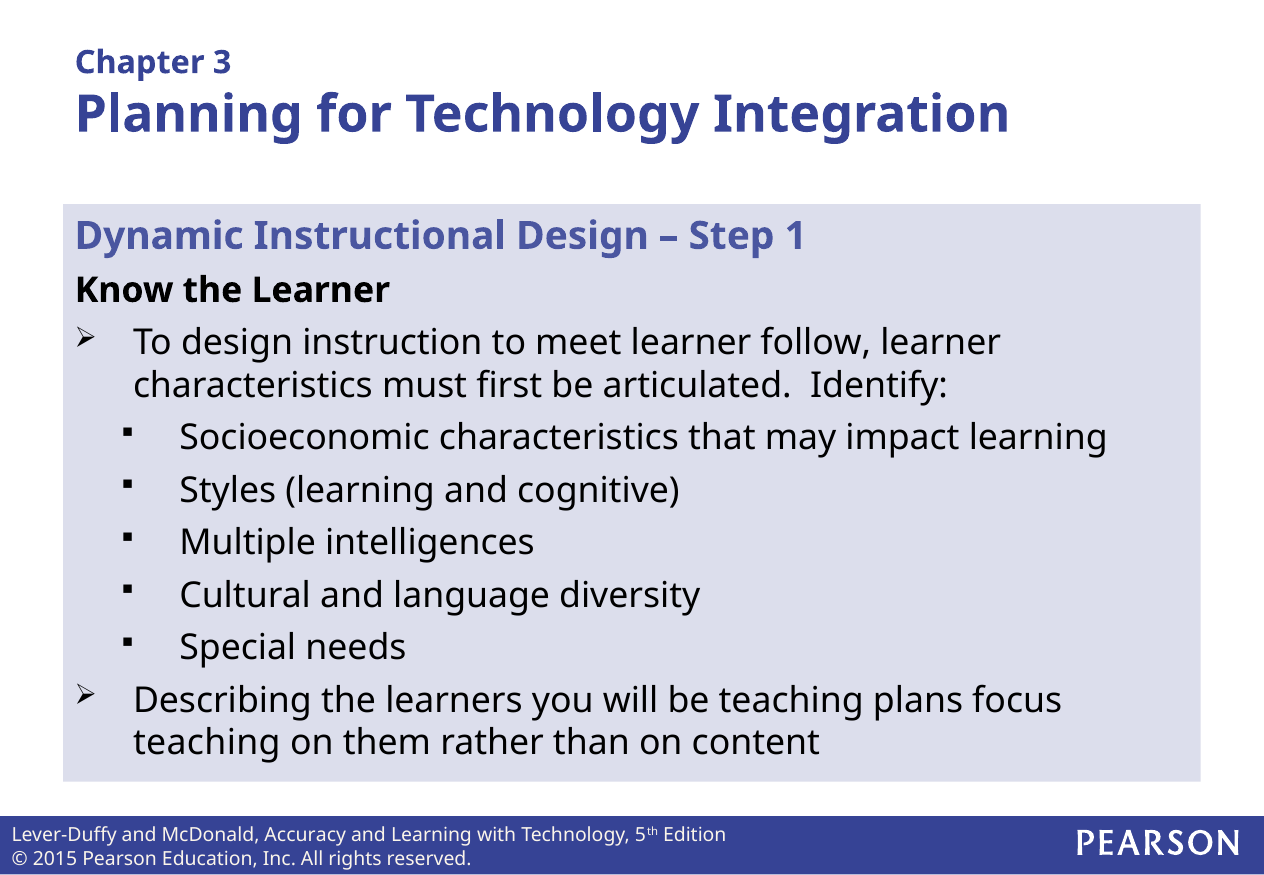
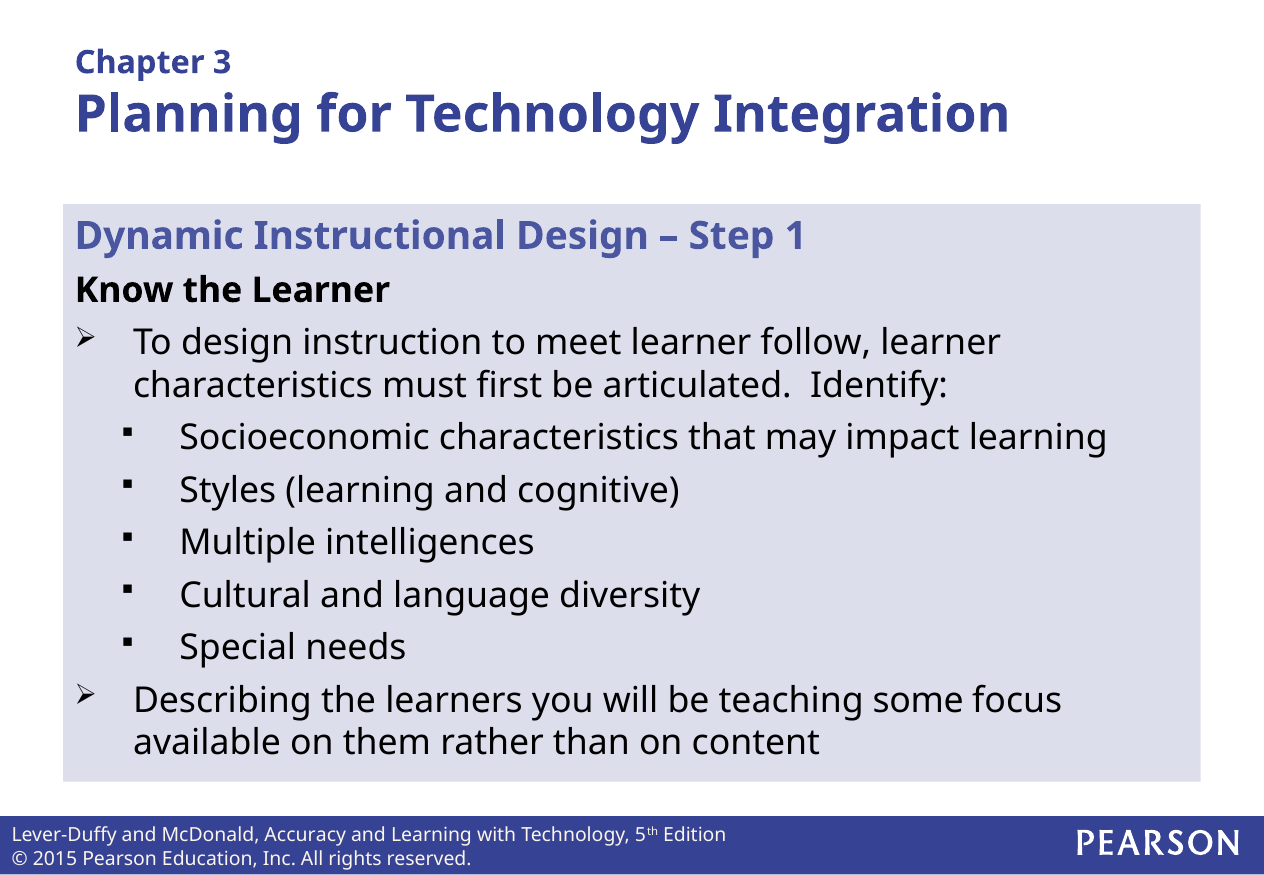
plans: plans -> some (918, 701)
teaching: teaching -> available (207, 743)
